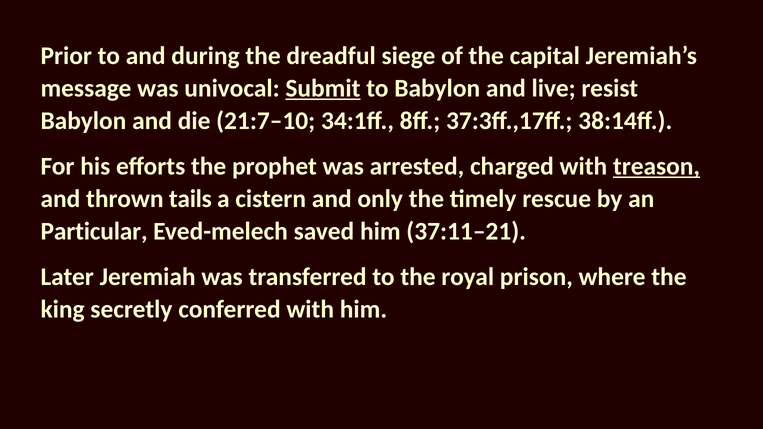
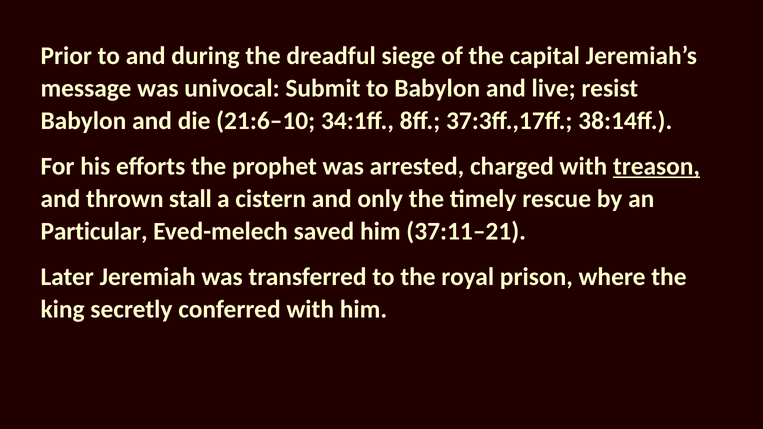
Submit underline: present -> none (323, 88)
21:7–10: 21:7–10 -> 21:6–10 (266, 121)
tails: tails -> stall (190, 199)
